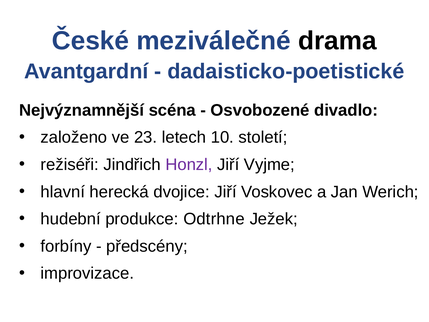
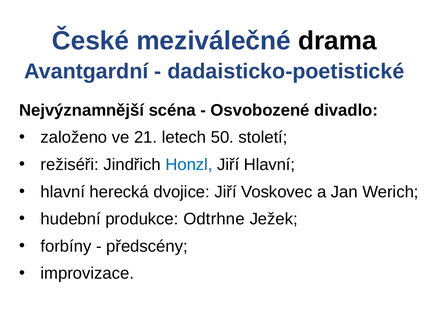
23: 23 -> 21 (146, 137)
10: 10 -> 50 (222, 137)
Honzl colour: purple -> blue (189, 165)
Jiří Vyjme: Vyjme -> Hlavní (269, 165)
